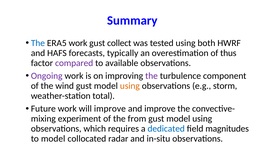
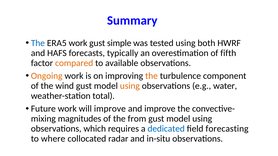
collect: collect -> simple (119, 43)
thus: thus -> fifth (228, 53)
compared colour: purple -> orange (74, 63)
Ongoing colour: purple -> orange (47, 76)
the colour: purple -> orange (152, 76)
storm: storm -> water (225, 86)
experiment: experiment -> magnitudes (80, 119)
magnitudes: magnitudes -> forecasting (227, 129)
to model: model -> where (53, 139)
